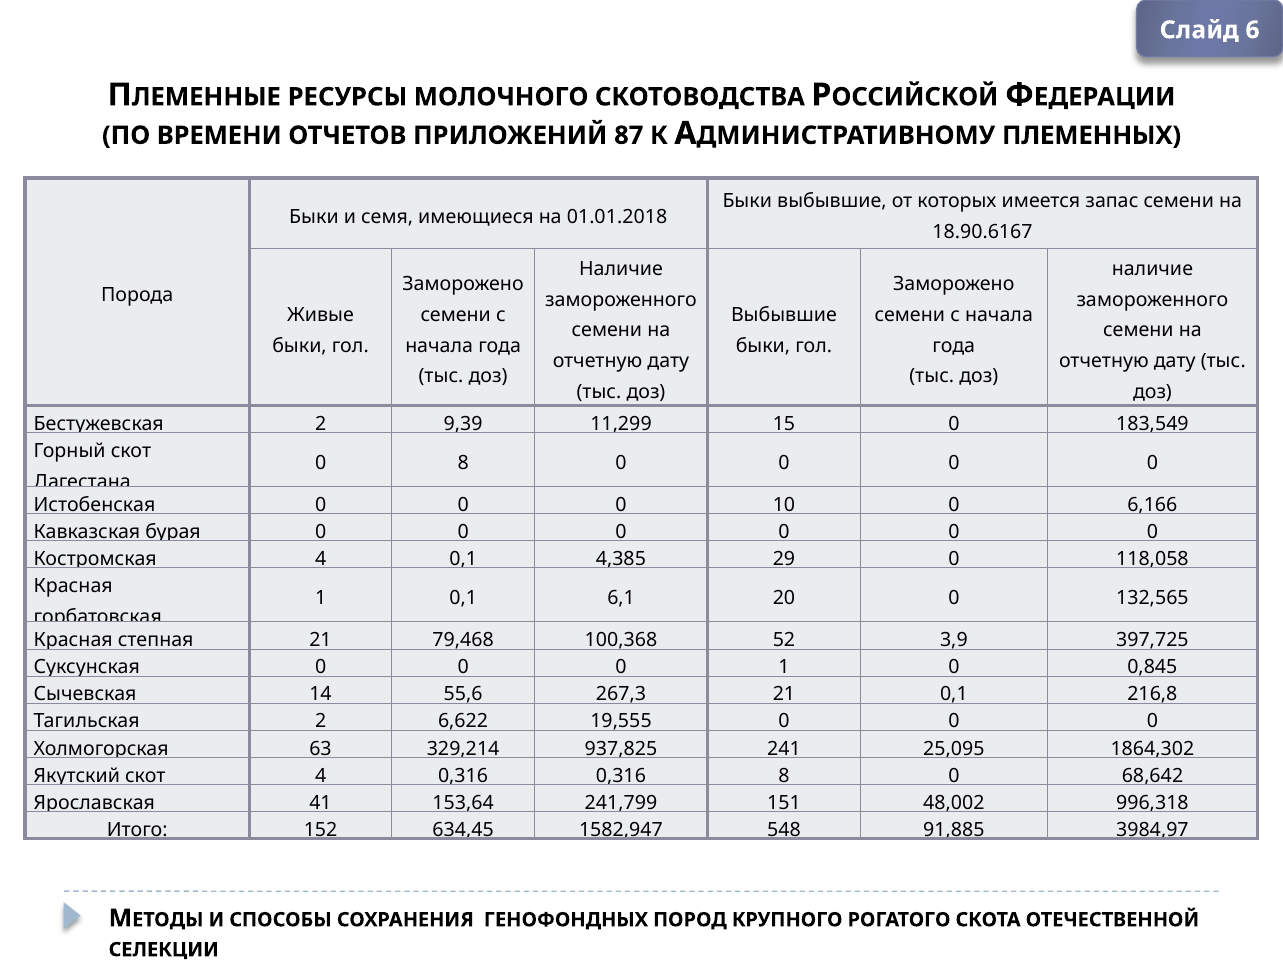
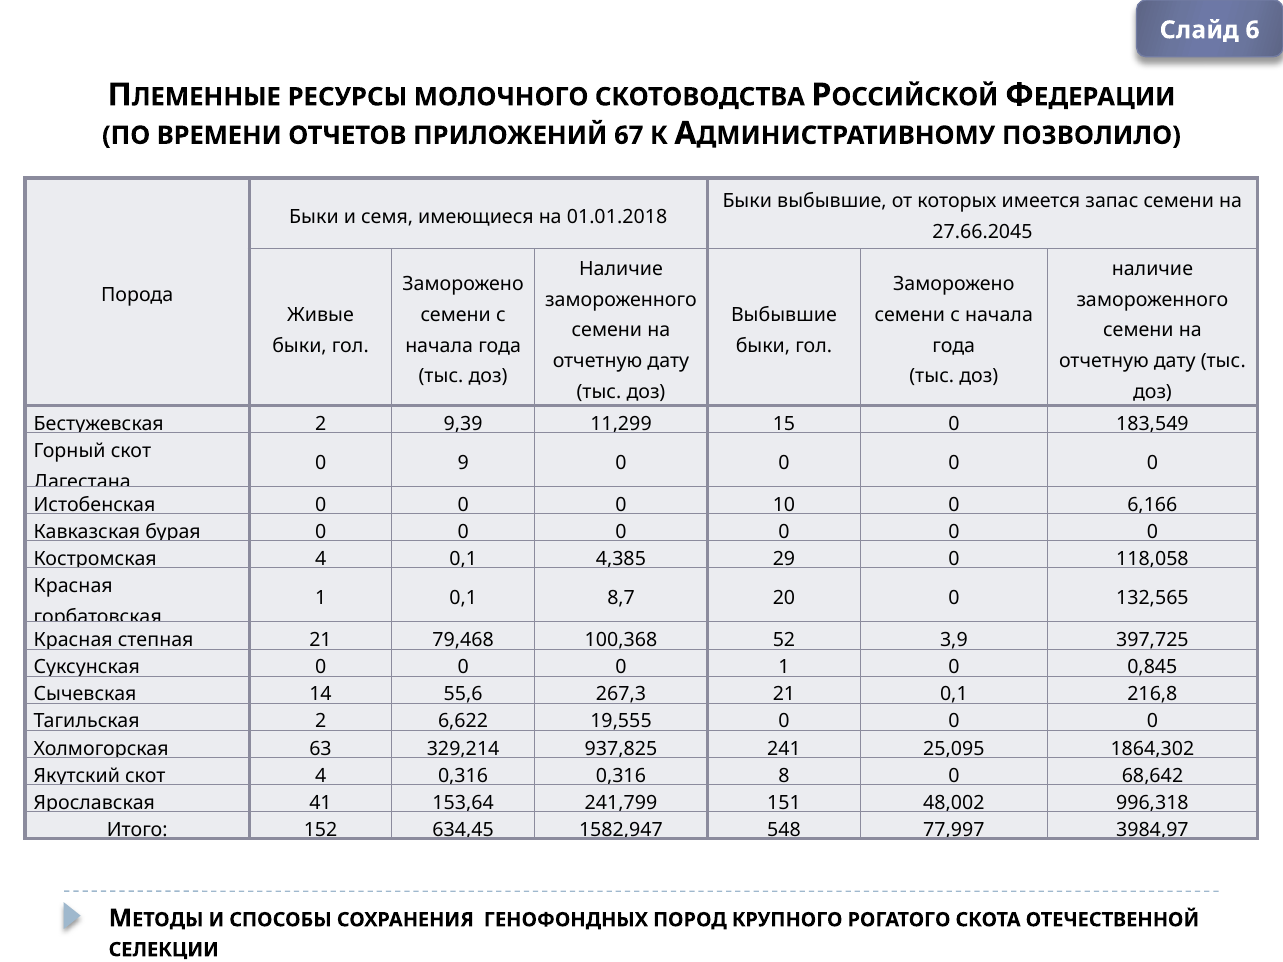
87: 87 -> 67 (629, 135)
ПЛЕМЕННЫХ: ПЛЕМЕННЫХ -> ПОЗВОЛИЛО (1091, 135)
18.90.6167: 18.90.6167 -> 27.66.2045 (983, 232)
0 8: 8 -> 9 (463, 463)
6,1: 6,1 -> 8,7 (621, 598)
91,885: 91,885 -> 77,997 (954, 830)
